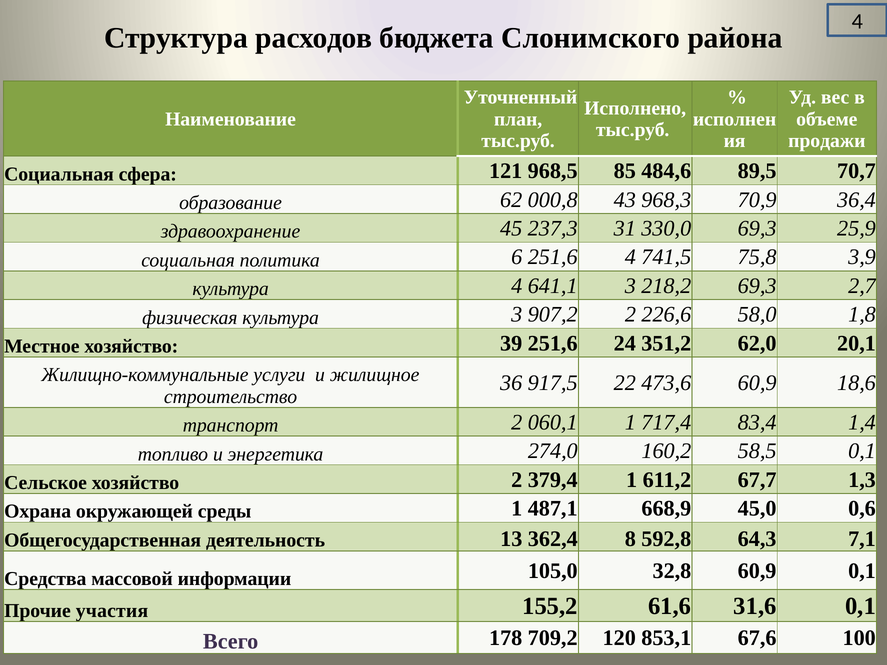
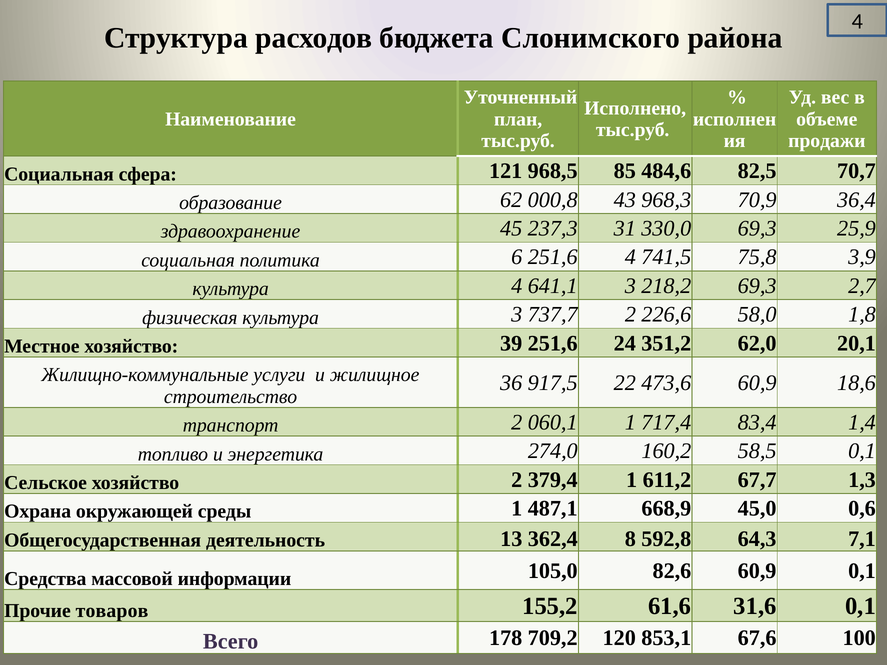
89,5: 89,5 -> 82,5 (757, 171)
907,2: 907,2 -> 737,7 (553, 315)
32,8: 32,8 -> 82,6 (672, 571)
участия: участия -> товаров (112, 611)
